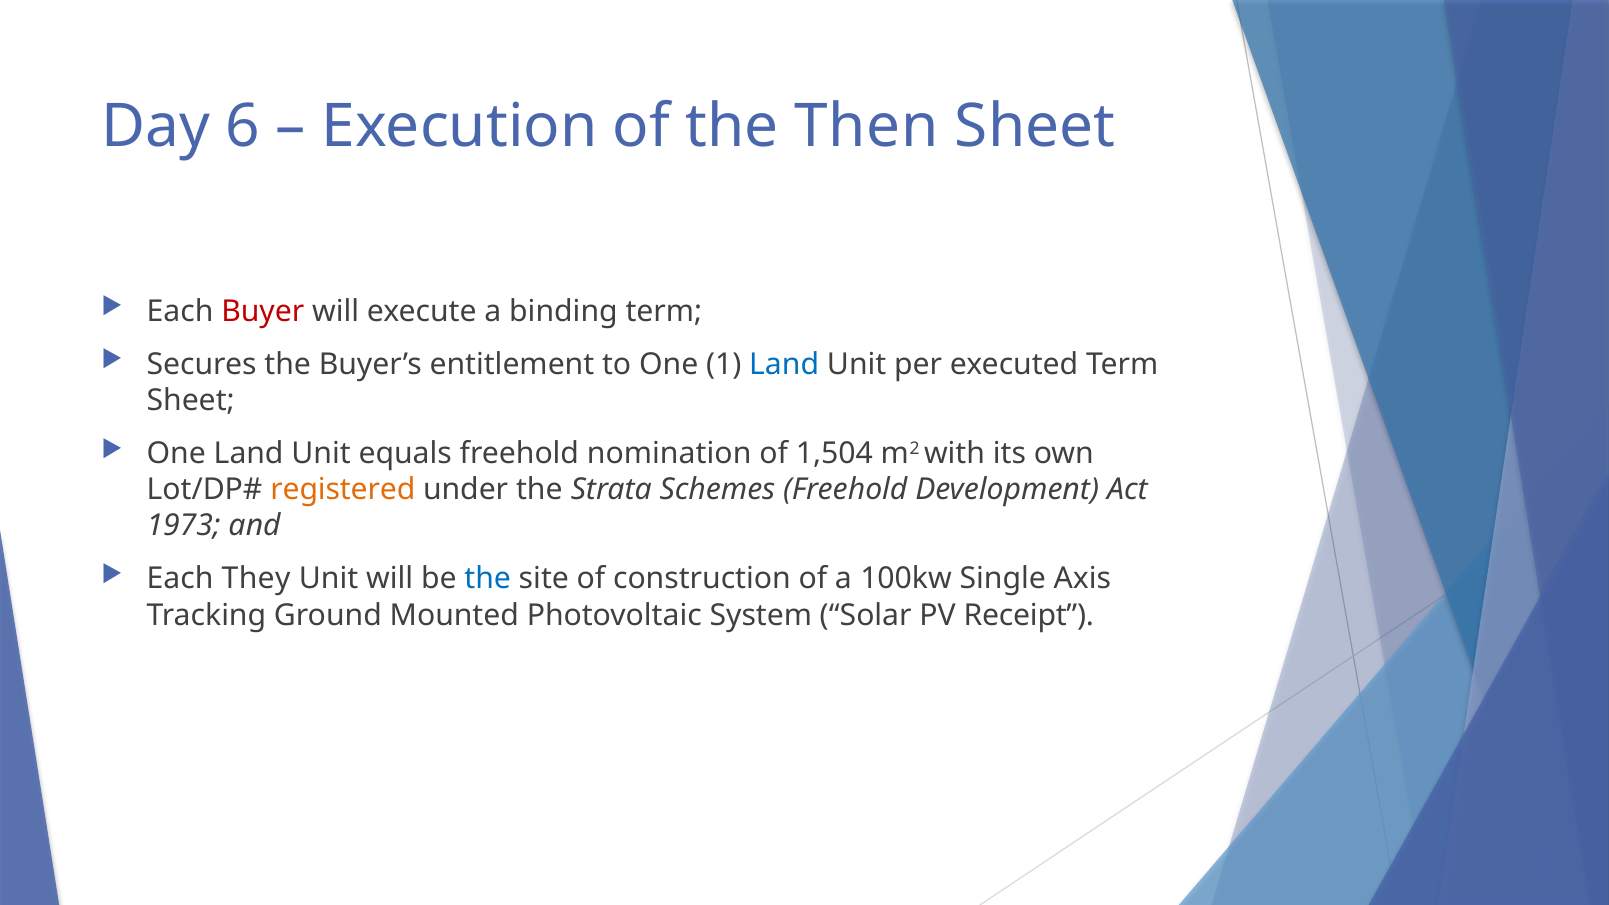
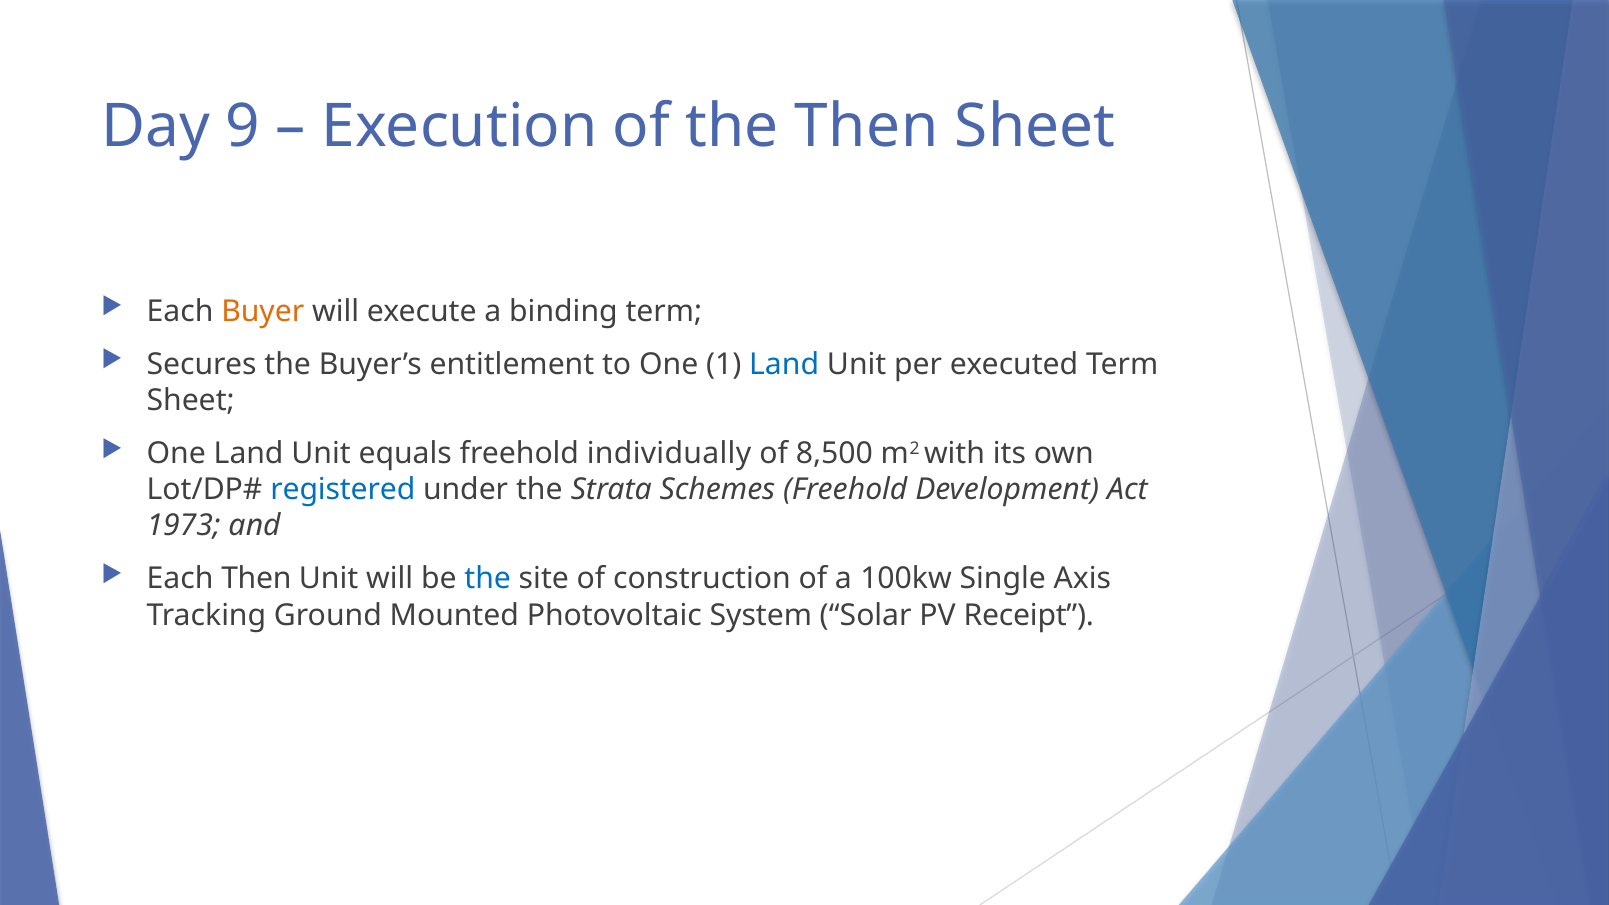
6: 6 -> 9 (243, 127)
Buyer colour: red -> orange (263, 311)
nomination: nomination -> individually (669, 454)
1,504: 1,504 -> 8,500 (834, 454)
registered colour: orange -> blue (343, 490)
Each They: They -> Then (256, 579)
